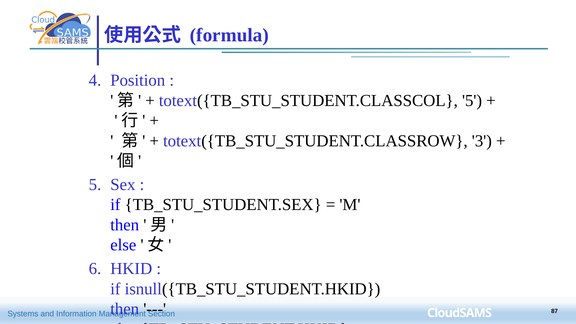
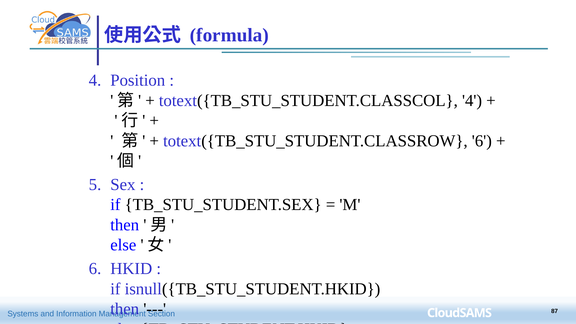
totext({TB_STU_STUDENT.CLASSCOL 5: 5 -> 4 (472, 101)
totext({TB_STU_STUDENT.CLASSROW 3: 3 -> 6 (482, 141)
